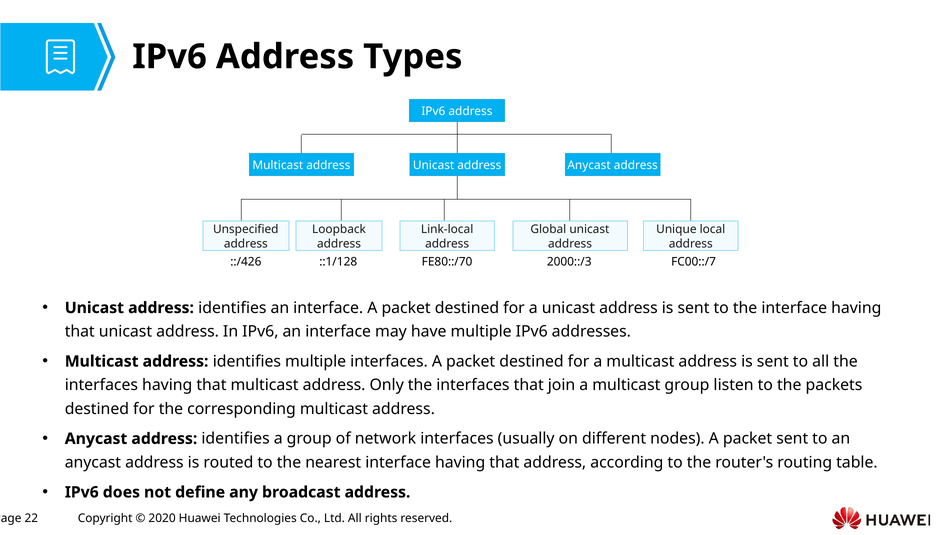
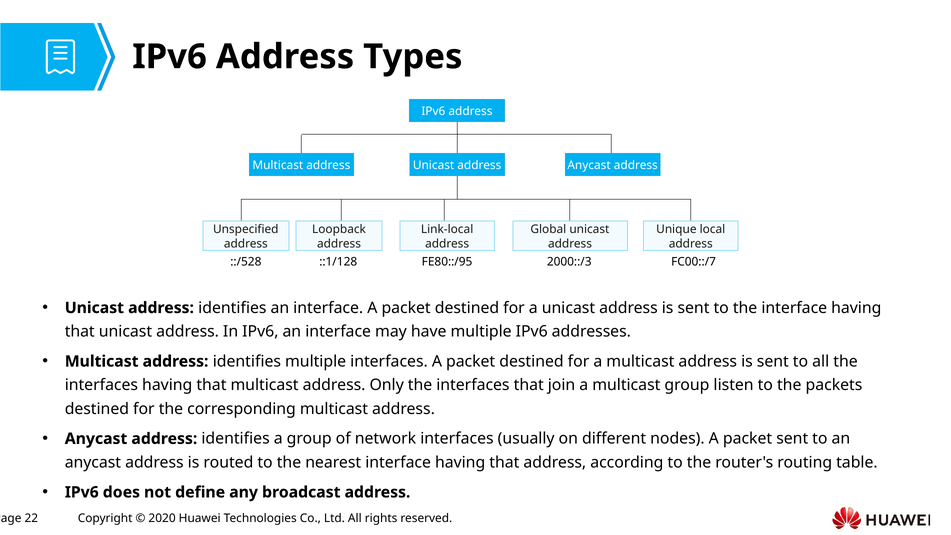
::/426: ::/426 -> ::/528 (246, 262)
FE80::/70: FE80::/70 -> FE80::/95 (447, 262)
